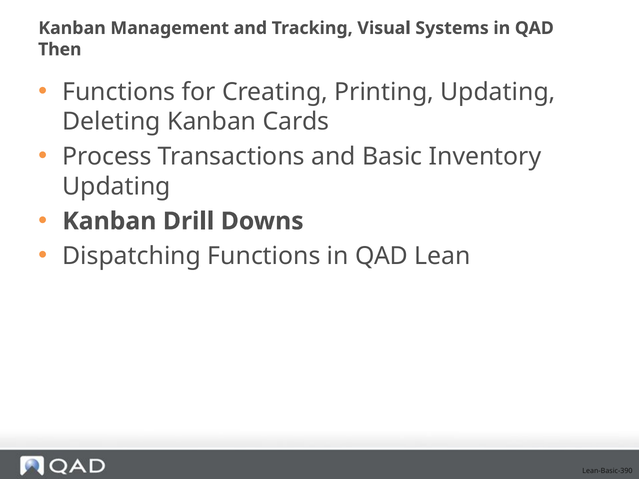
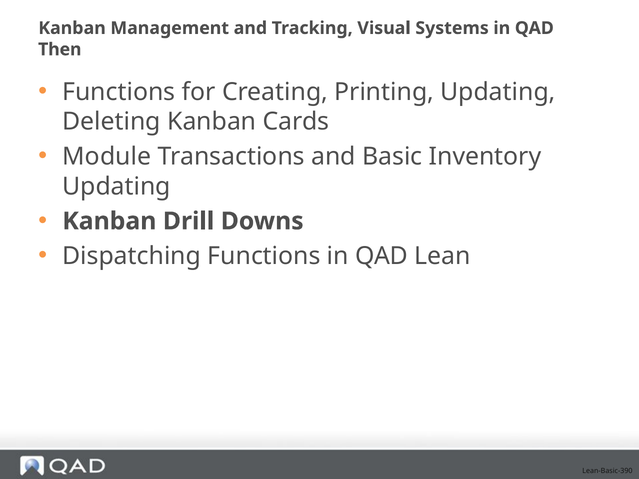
Process: Process -> Module (107, 157)
